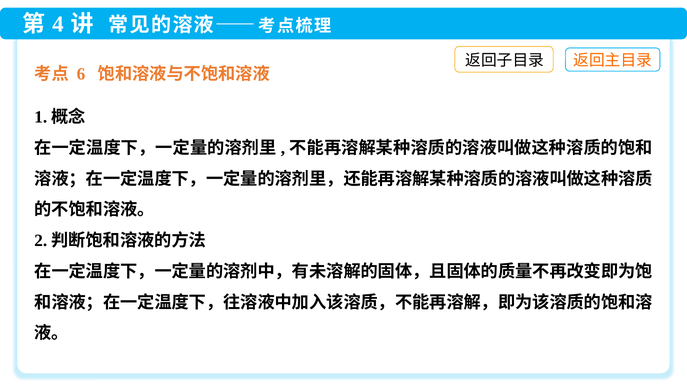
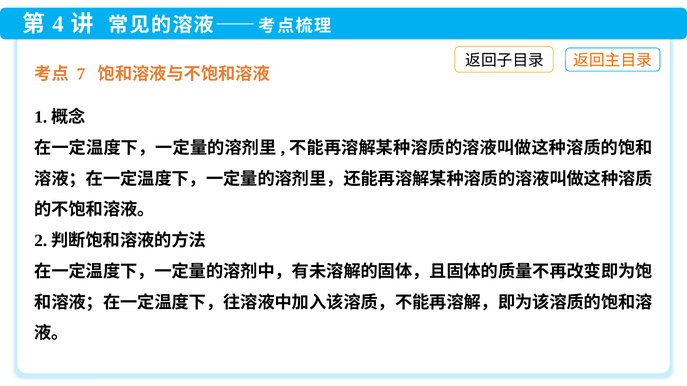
6: 6 -> 7 (81, 74)
